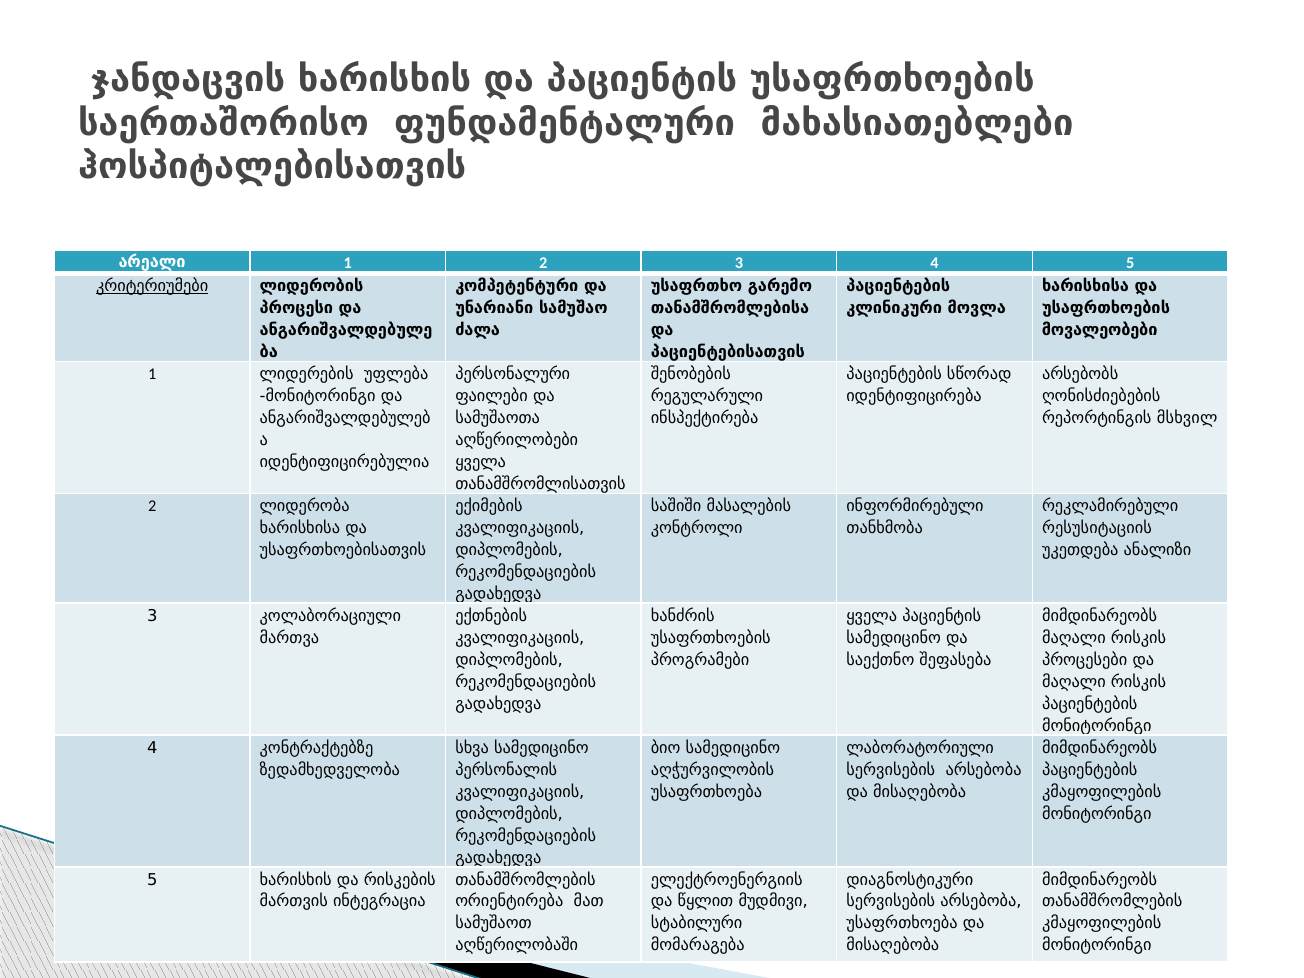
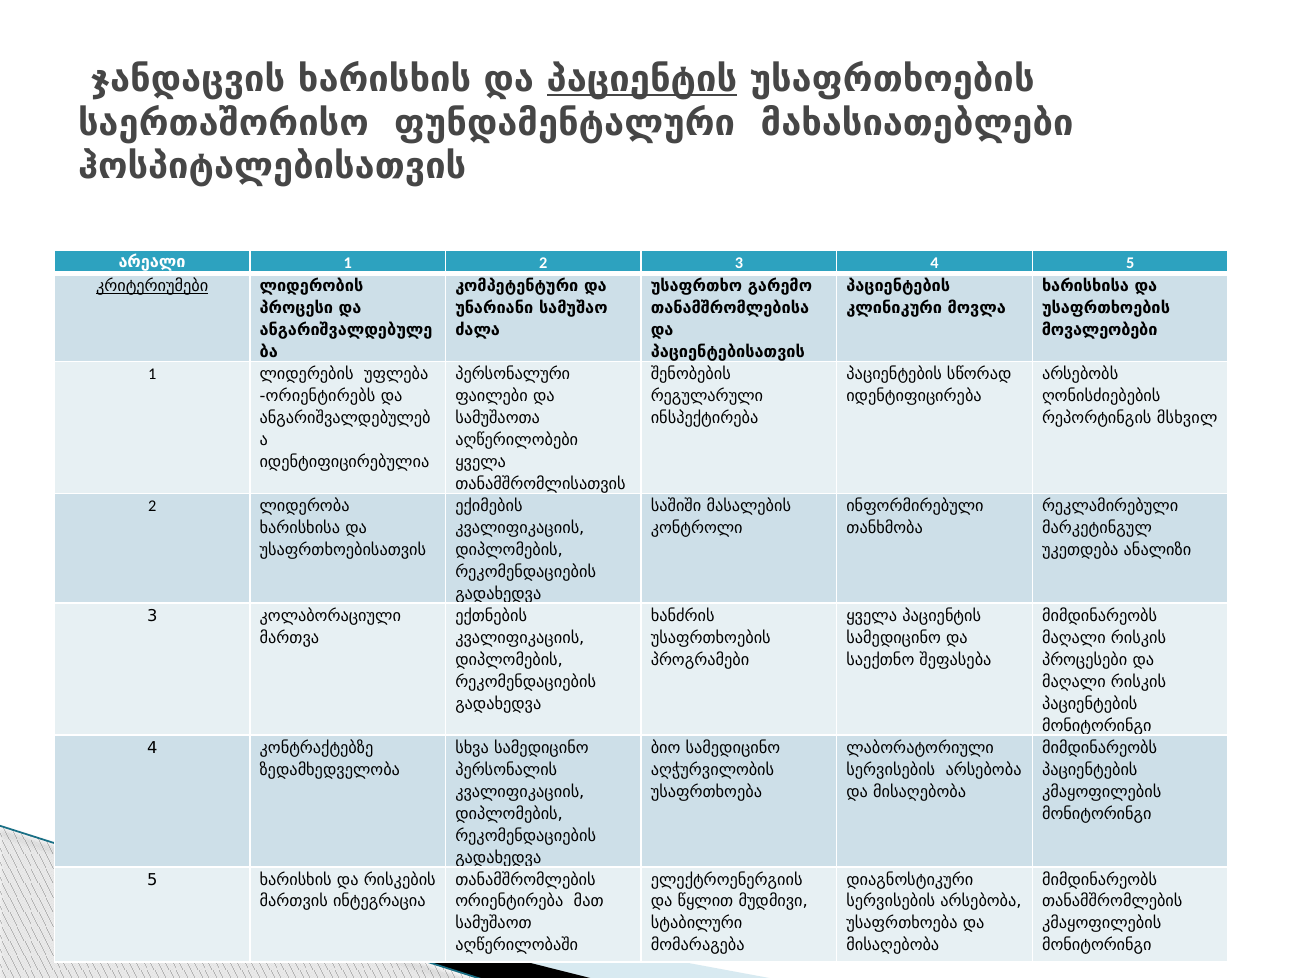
პაციენტის underline: none -> present (642, 80)
მონიტორინგი: მონიტორინგი -> ორიენტირებს (318, 396)
რესუსიტაციის: რესუსიტაციის -> მარკეტინგულ (1097, 528)
